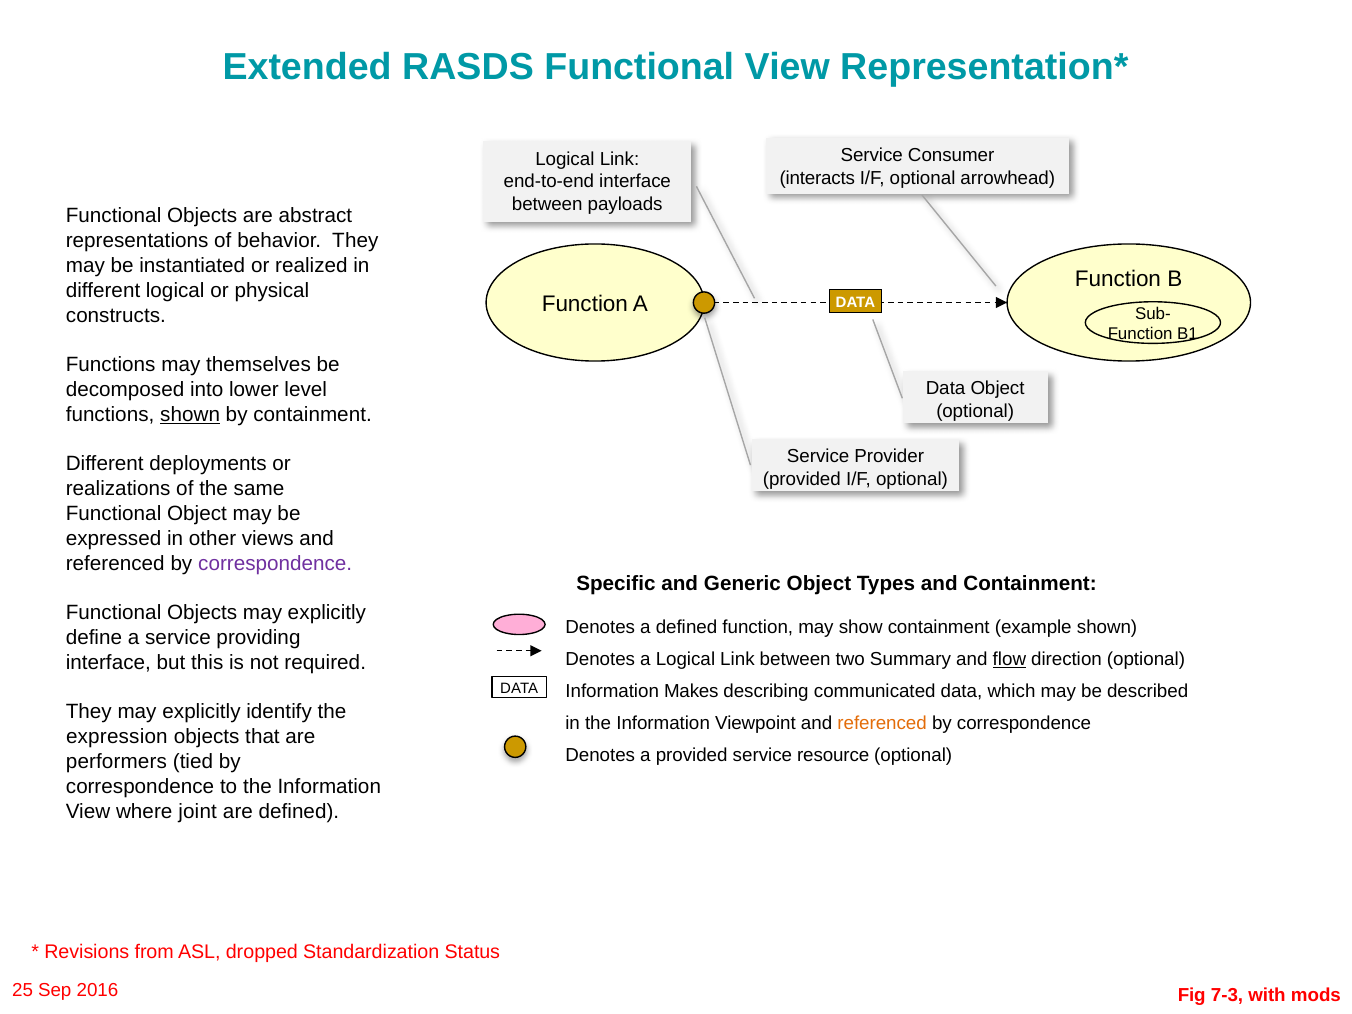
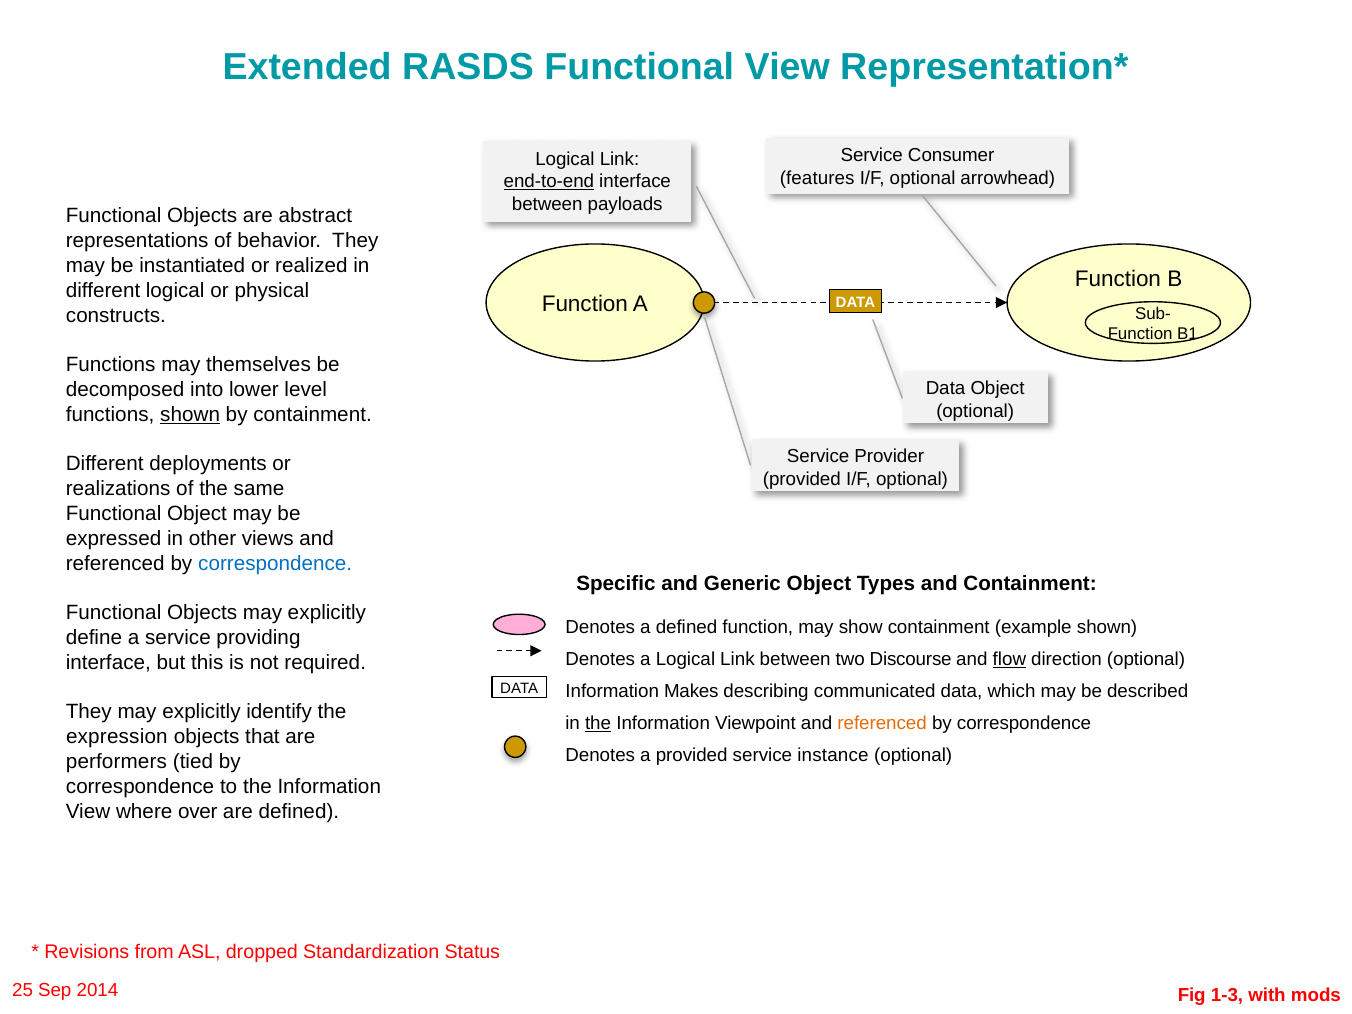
interacts: interacts -> features (817, 178)
end-to-end underline: none -> present (549, 181)
correspondence colour: purple -> blue (275, 563)
Summary: Summary -> Discourse (911, 659)
the underline: none -> present (598, 723)
resource: resource -> instance (833, 755)
joint: joint -> over (198, 811)
2016: 2016 -> 2014 (97, 990)
7-3: 7-3 -> 1-3 (1227, 995)
